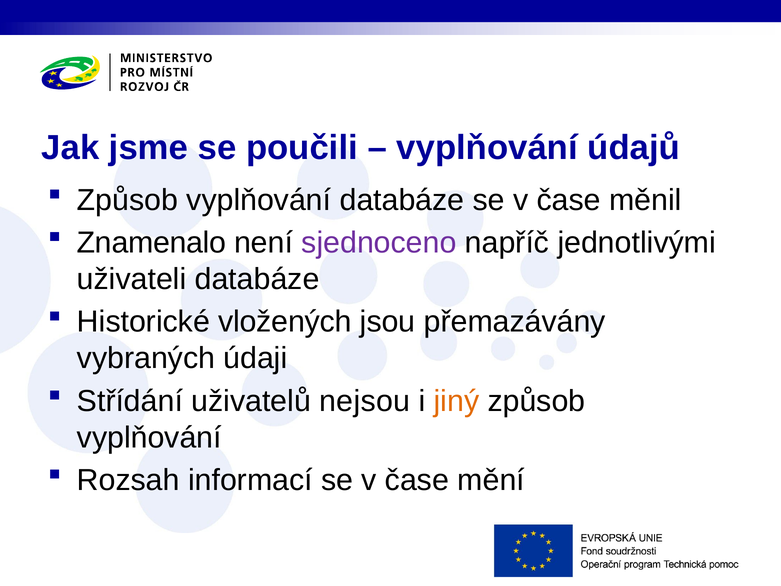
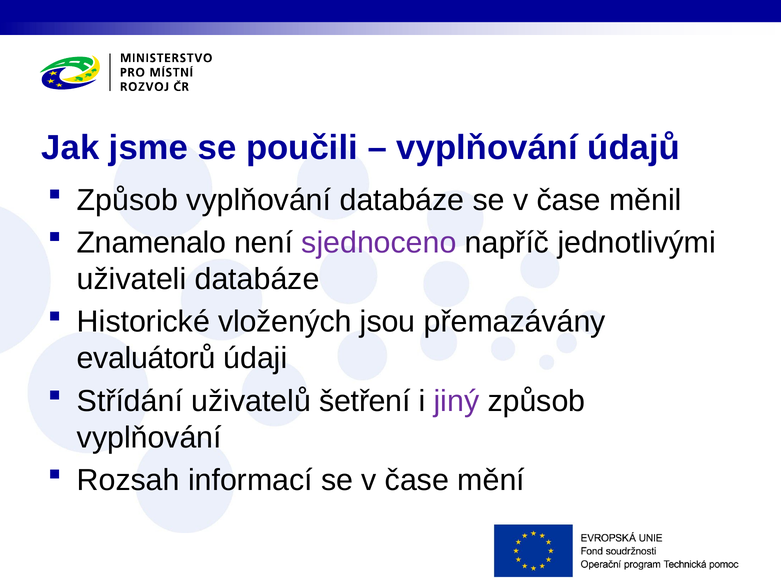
vybraných: vybraných -> evaluátorů (146, 358)
nejsou: nejsou -> šetření (365, 401)
jiný colour: orange -> purple (457, 401)
